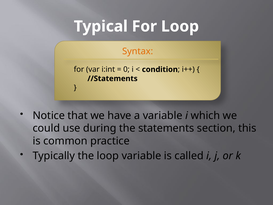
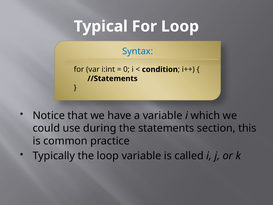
Syntax colour: orange -> blue (138, 51)
